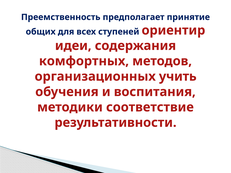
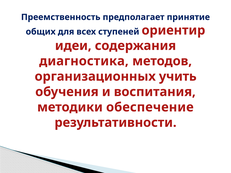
комфортных: комфортных -> диагностика (84, 61)
соответствие: соответствие -> обеспечение (150, 107)
